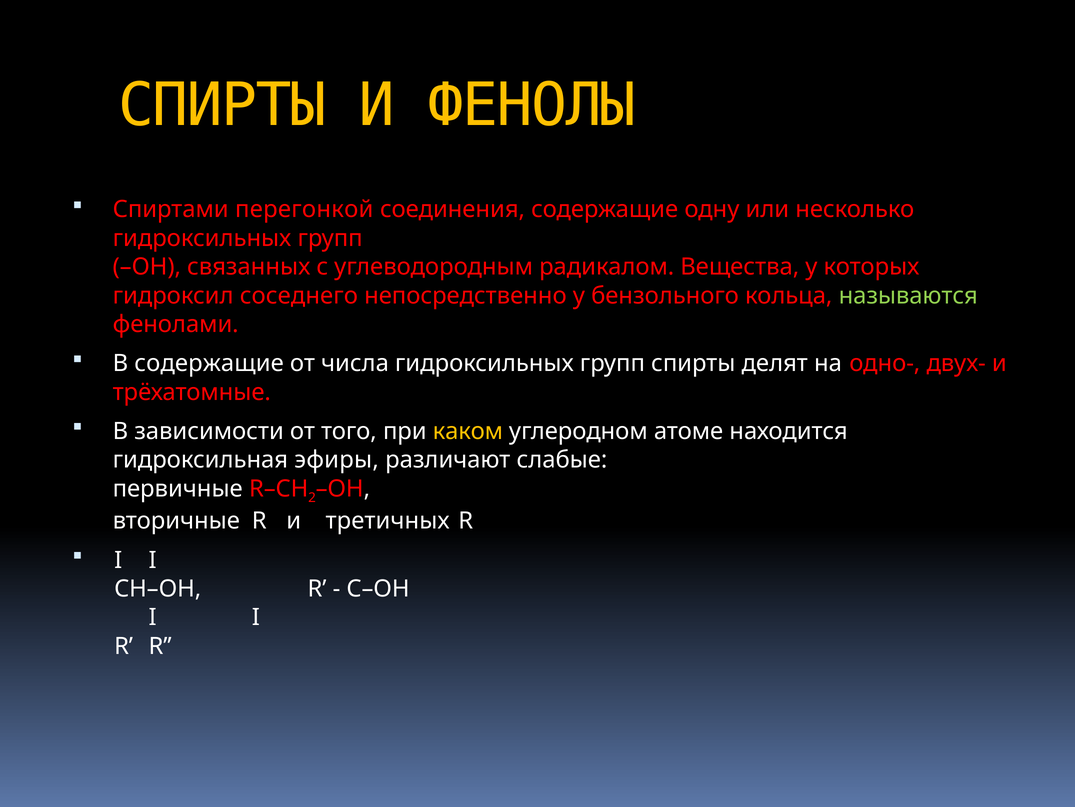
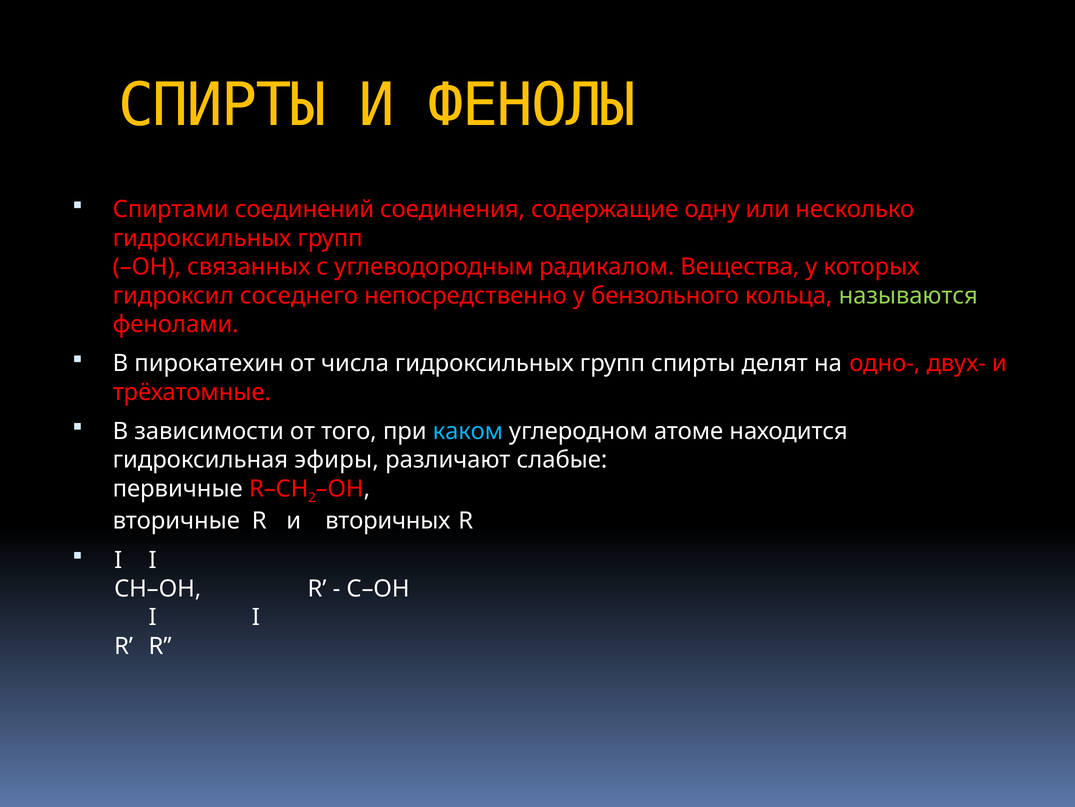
перегонкой: перегонкой -> соединений (304, 209)
В содержащие: содержащие -> пирокатехин (209, 363)
каком colour: yellow -> light blue (468, 431)
третичных: третичных -> вторичных (388, 521)
